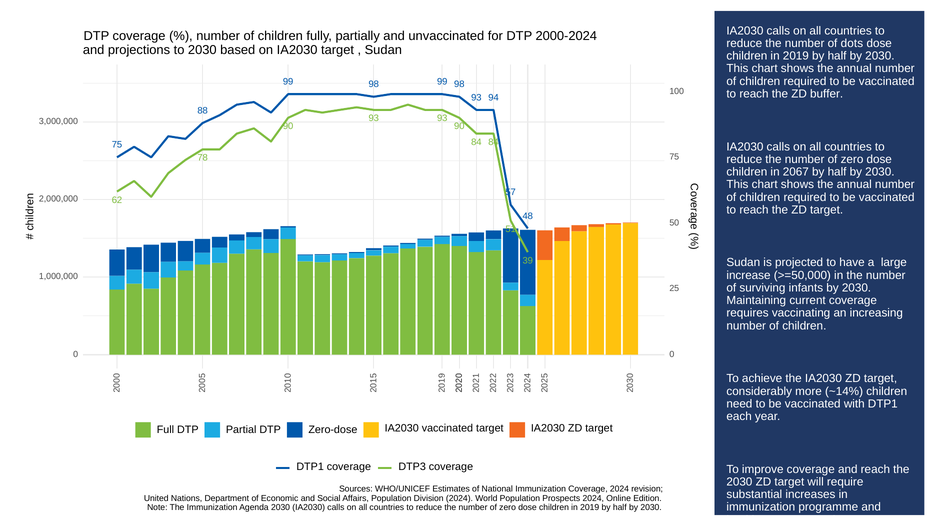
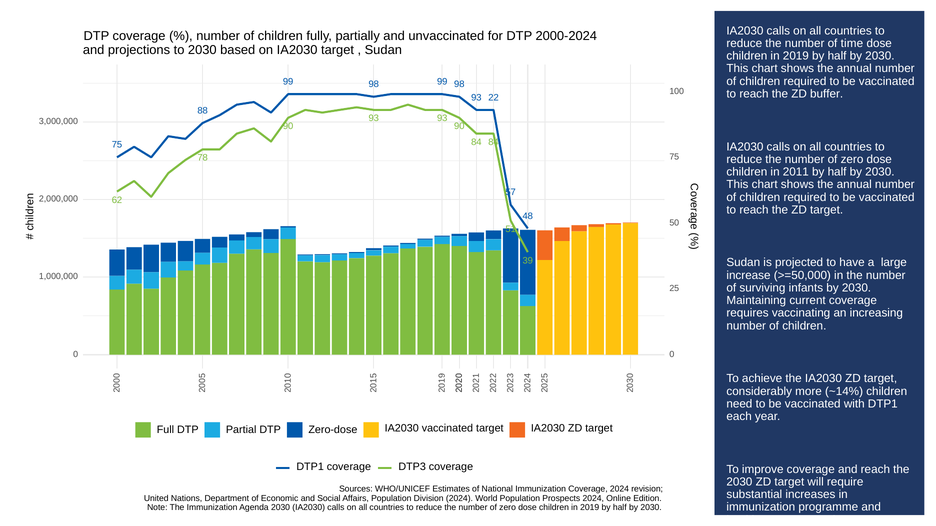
dots: dots -> time (852, 43)
94: 94 -> 22 (494, 98)
2067: 2067 -> 2011 (796, 172)
